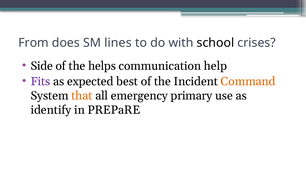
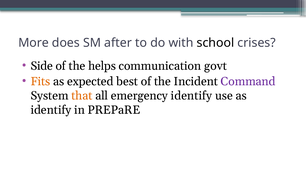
From: From -> More (34, 43)
lines: lines -> after (118, 43)
help: help -> govt (216, 66)
Fits colour: purple -> orange (40, 81)
Command colour: orange -> purple (248, 81)
emergency primary: primary -> identify (191, 96)
